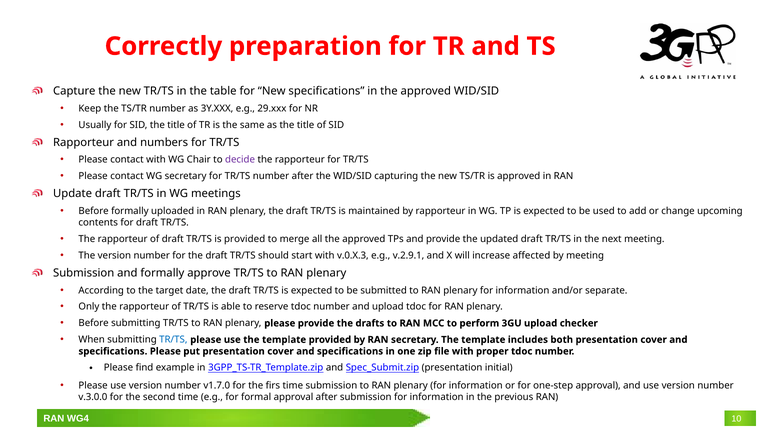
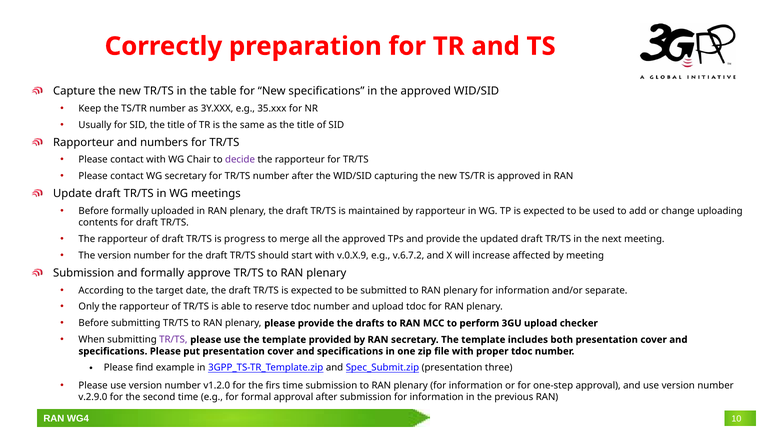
29.xxx: 29.xxx -> 35.xxx (272, 109)
upcoming: upcoming -> uploading (720, 211)
is provided: provided -> progress (245, 239)
v.0.X.3: v.0.X.3 -> v.0.X.9 (353, 256)
v.2.9.1: v.2.9.1 -> v.6.7.2 (409, 256)
TR/TS colour: blue -> purple (173, 340)
initial: initial -> three (499, 368)
v1.7.0: v1.7.0 -> v1.2.0 (217, 386)
v.3.0.0: v.3.0.0 -> v.2.9.0 (93, 398)
